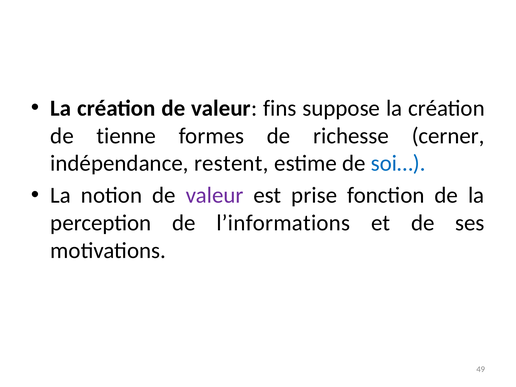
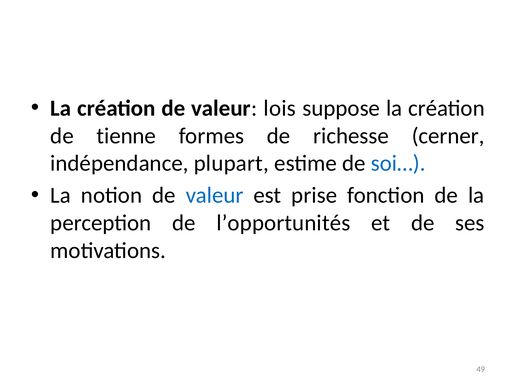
fins: fins -> lois (280, 108)
restent: restent -> plupart (231, 163)
valeur colour: purple -> blue (215, 195)
l’informations: l’informations -> l’opportunités (283, 223)
